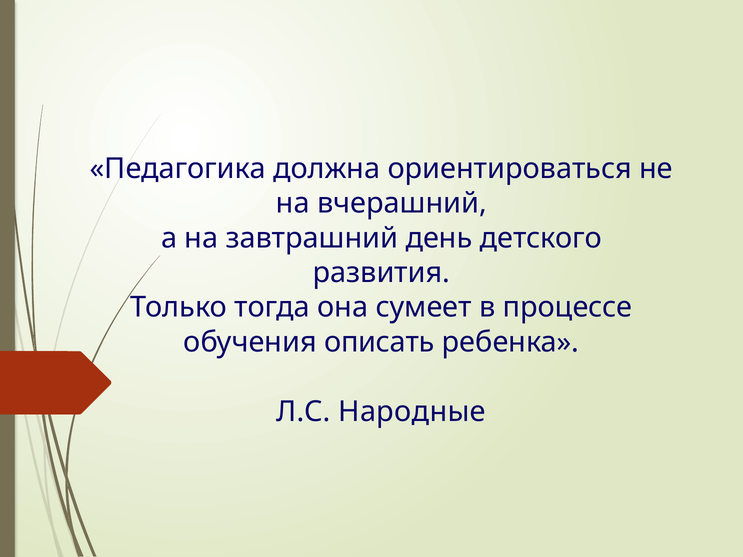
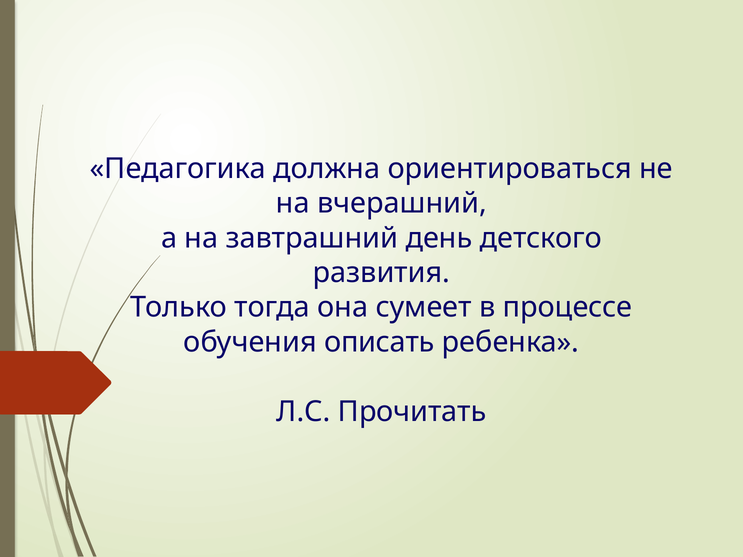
Народные: Народные -> Прочитать (412, 412)
